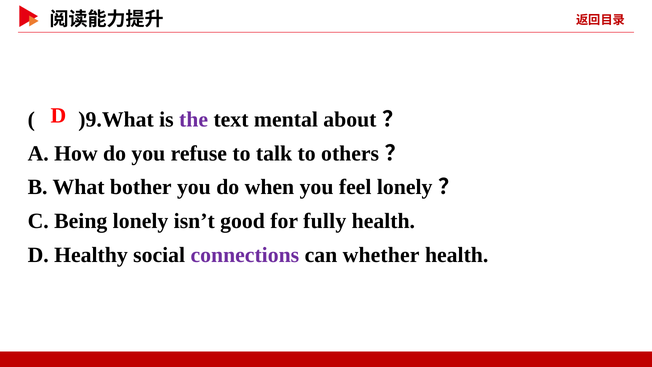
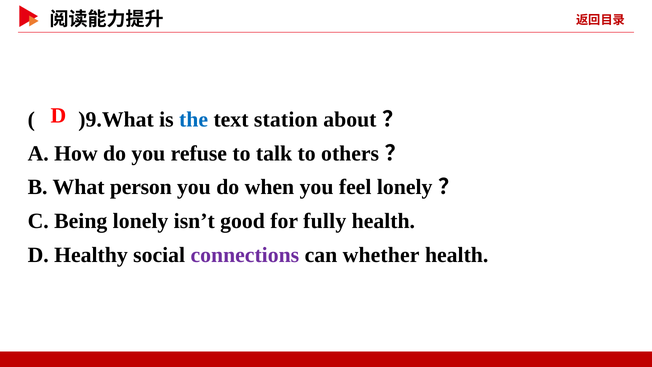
the colour: purple -> blue (194, 119)
mental: mental -> station (286, 119)
bother: bother -> person (141, 187)
